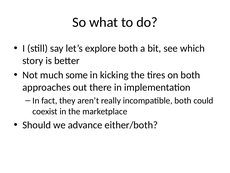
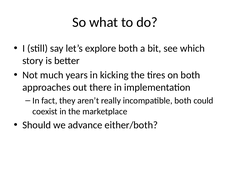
some: some -> years (77, 75)
